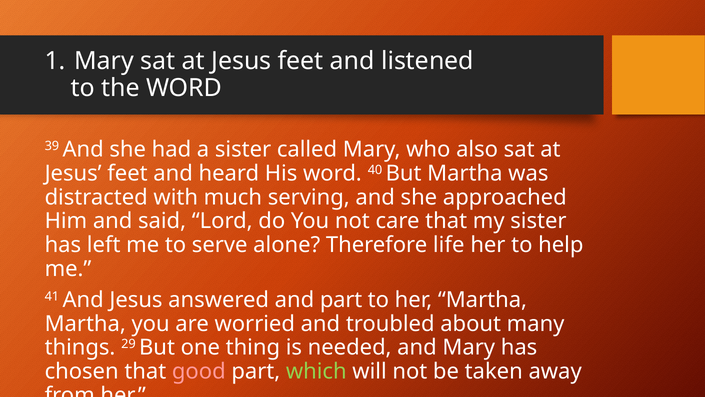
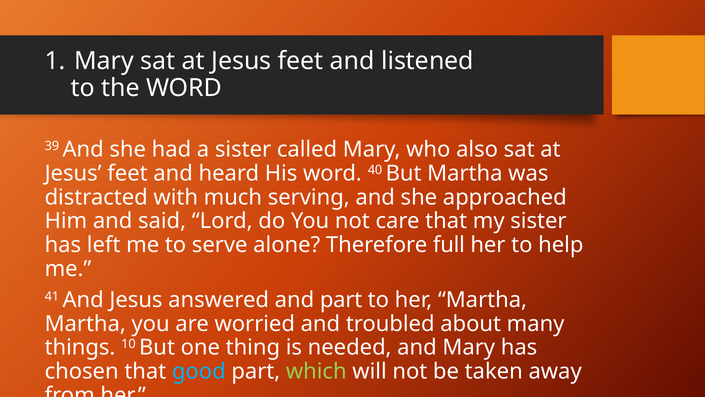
life: life -> full (449, 245)
29: 29 -> 10 (128, 344)
good colour: pink -> light blue (199, 371)
